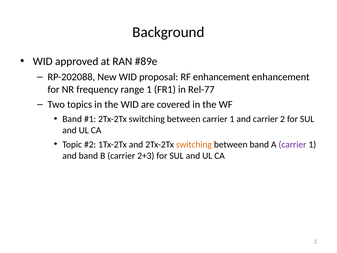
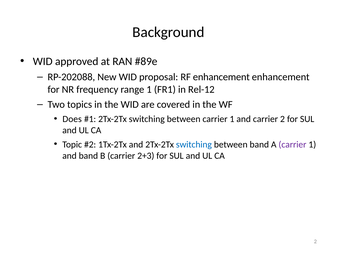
Rel-77: Rel-77 -> Rel-12 (201, 89)
Band: Band -> Does (72, 119)
switching colour: orange -> blue (194, 144)
